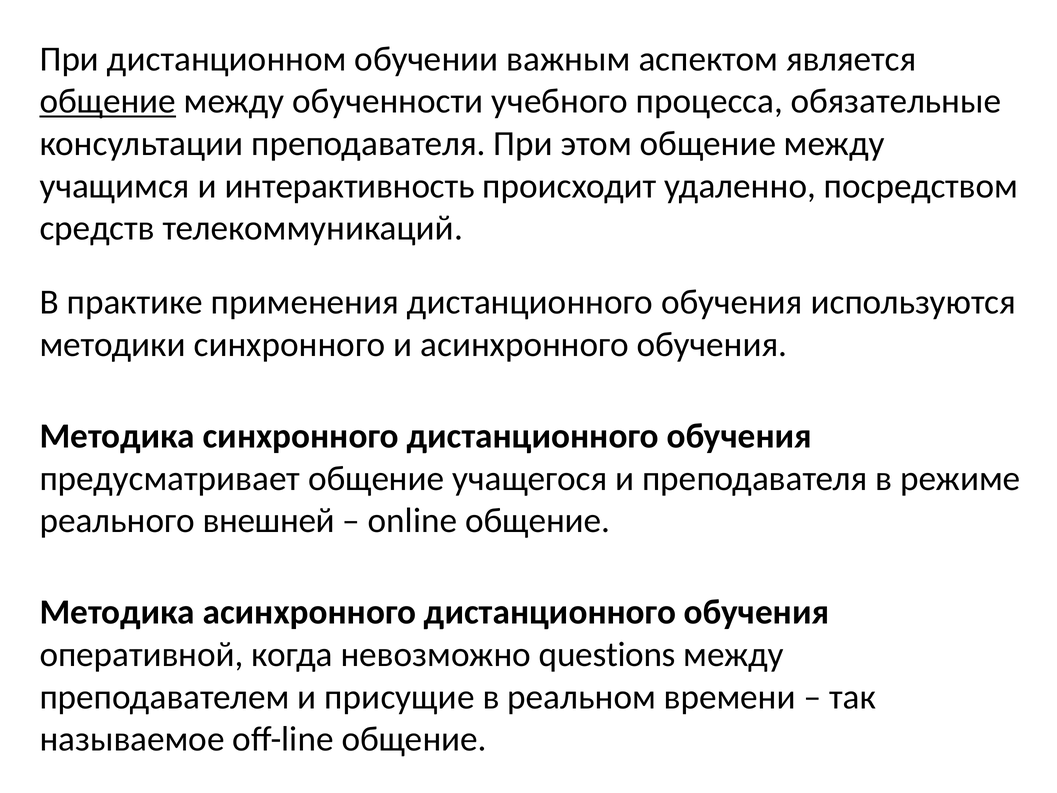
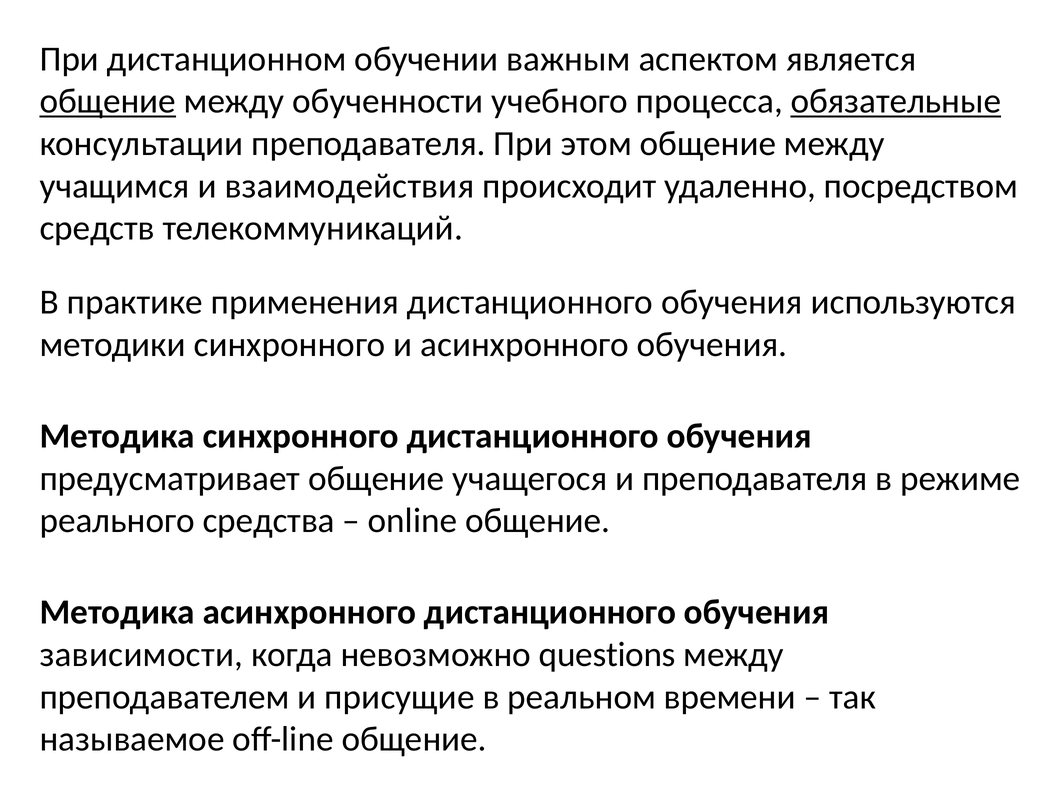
обязательные underline: none -> present (896, 101)
интерактивность: интерактивность -> взаимодействия (349, 186)
внешней: внешней -> средства (269, 521)
оперативной: оперативной -> зависимости (141, 654)
